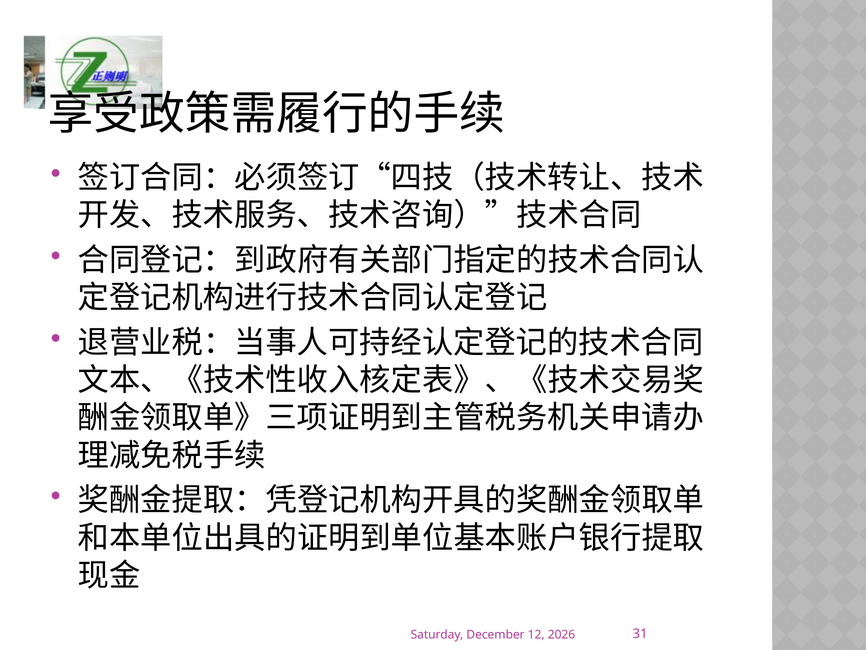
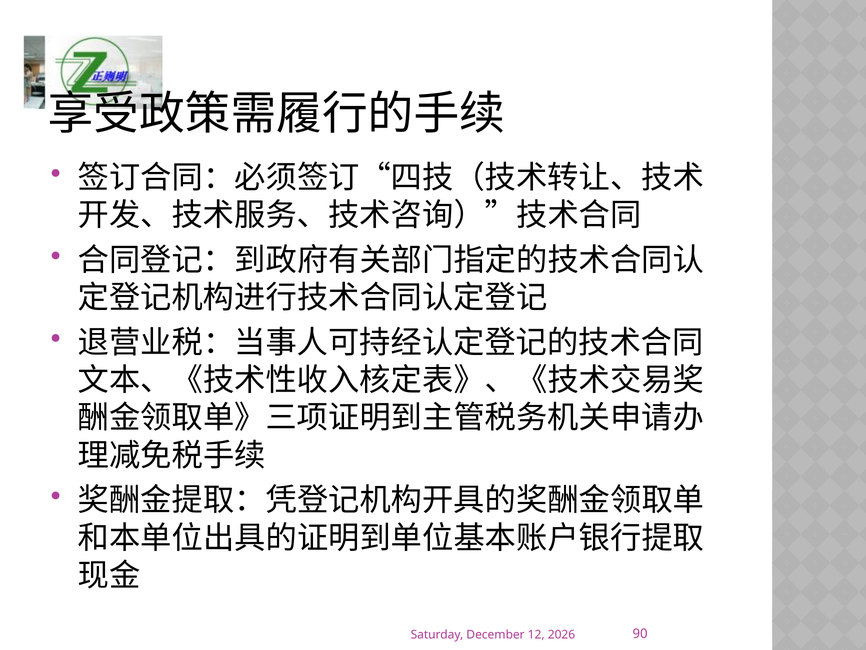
31: 31 -> 90 (640, 633)
